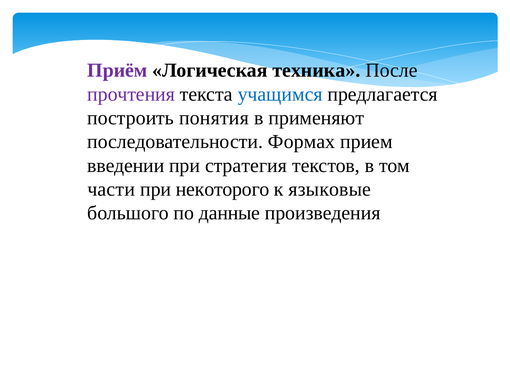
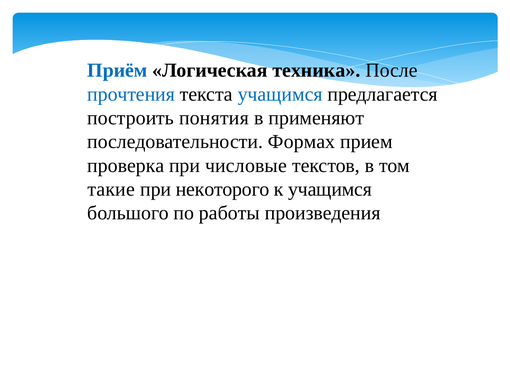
Приём colour: purple -> blue (117, 70)
прочтения colour: purple -> blue (131, 94)
введении: введении -> проверка (126, 166)
стратегия: стратегия -> числовые (246, 166)
части: части -> такие (111, 190)
к языковые: языковые -> учащимся (330, 190)
данные: данные -> работы (229, 213)
